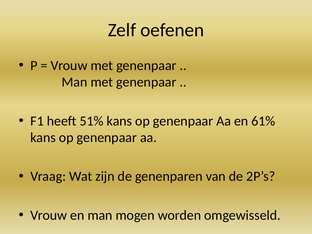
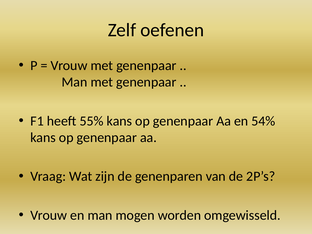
51%: 51% -> 55% (92, 121)
61%: 61% -> 54% (263, 121)
